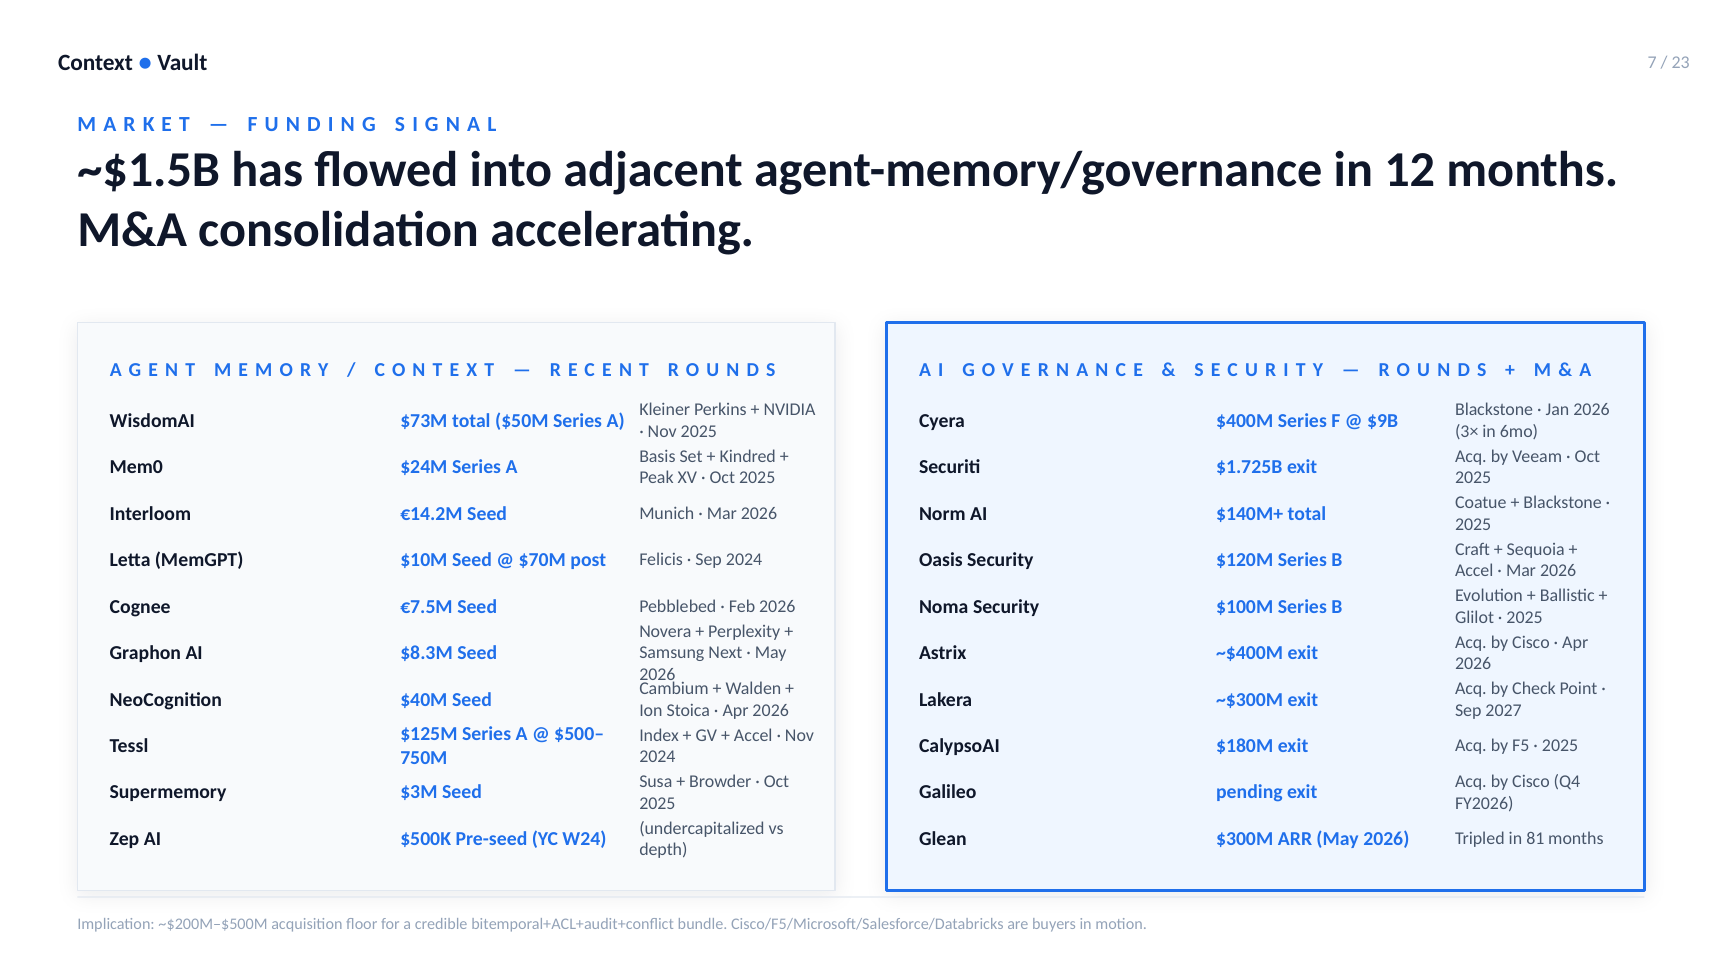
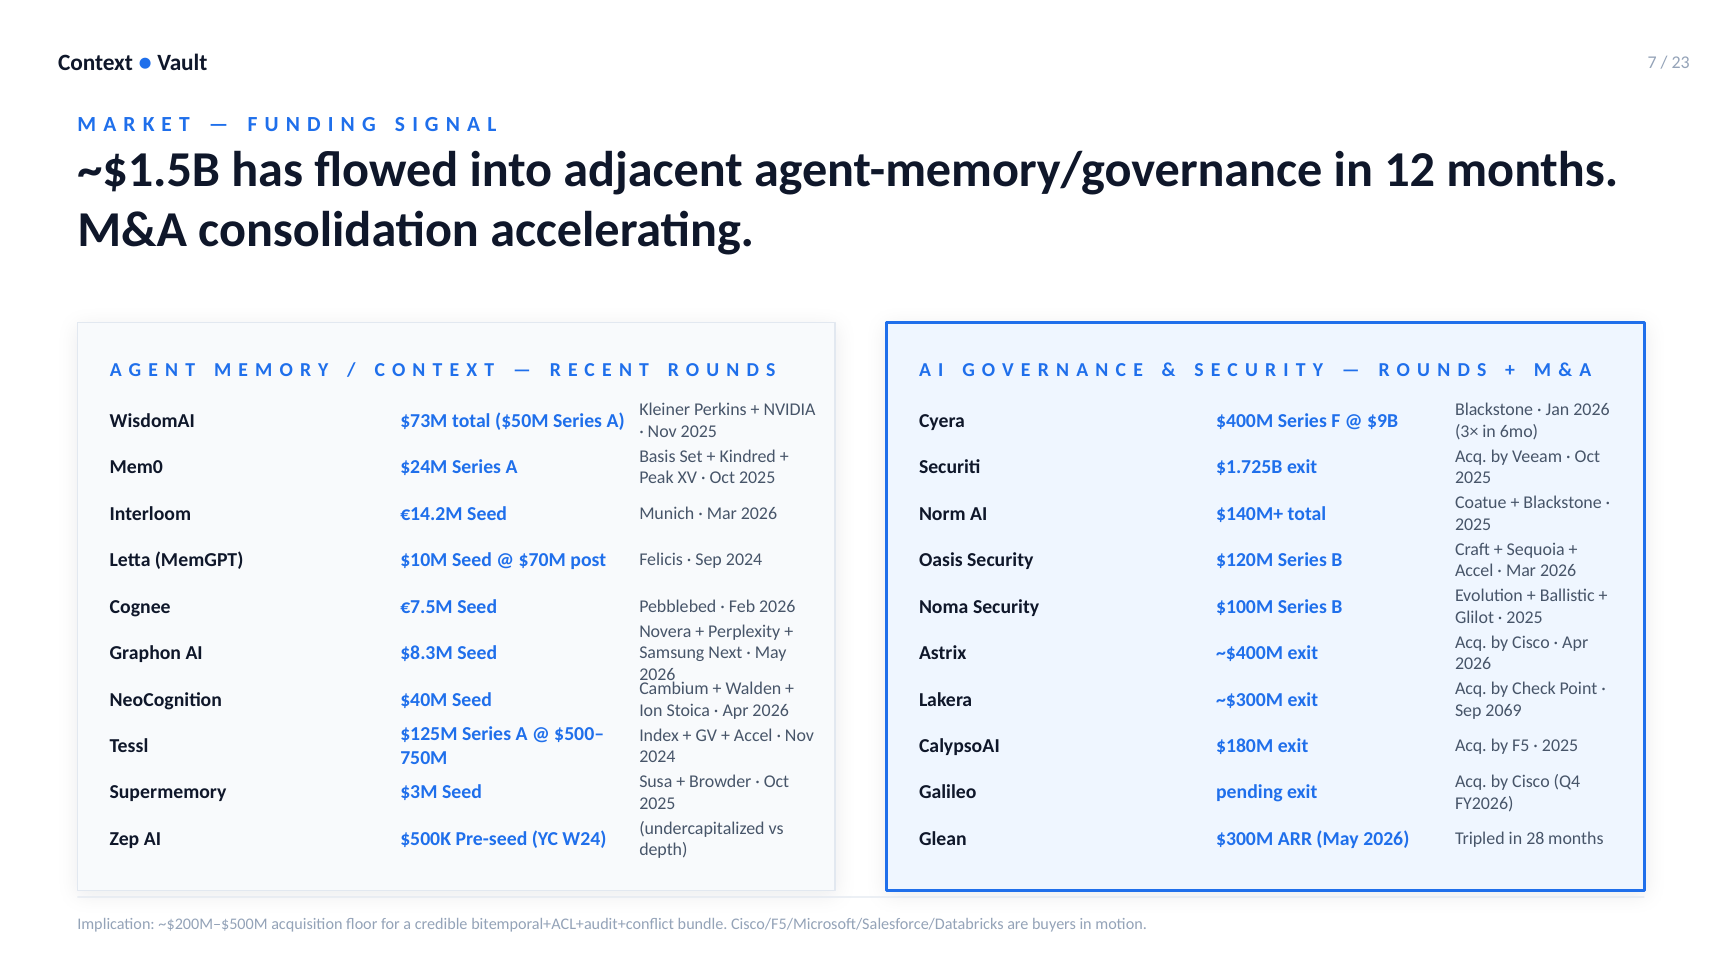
2027: 2027 -> 2069 (1504, 711)
81: 81 -> 28 (1535, 839)
